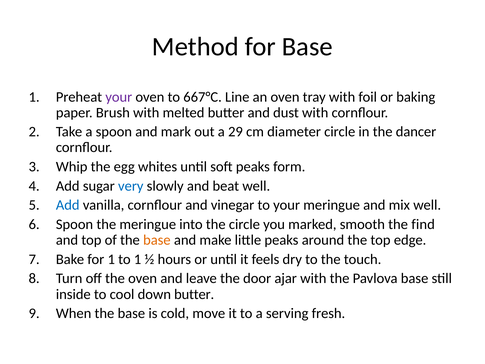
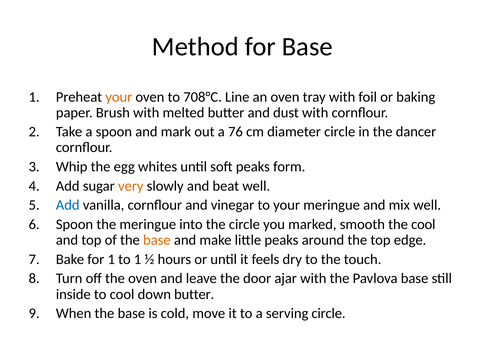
your colour: purple -> orange (119, 97)
667°C: 667°C -> 708°C (203, 97)
29: 29 -> 76 (235, 132)
very colour: blue -> orange (131, 186)
the find: find -> cool (423, 224)
serving fresh: fresh -> circle (328, 313)
